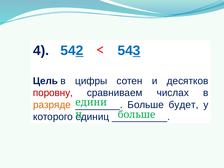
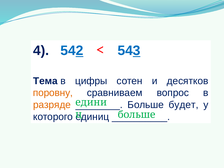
Цель: Цель -> Тема (45, 81)
поровну colour: red -> orange (53, 93)
числах: числах -> вопрос (173, 93)
